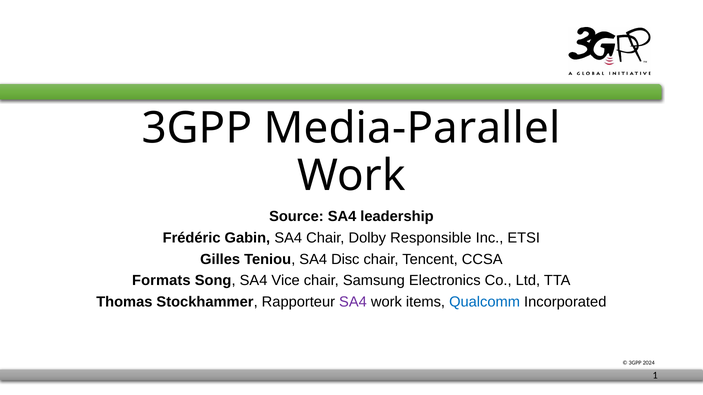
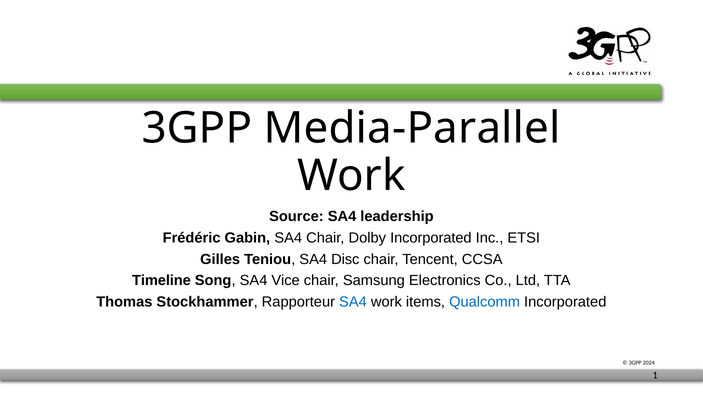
Dolby Responsible: Responsible -> Incorporated (431, 238)
Formats: Formats -> Timeline (161, 281)
SA4 colour: purple -> blue (353, 302)
